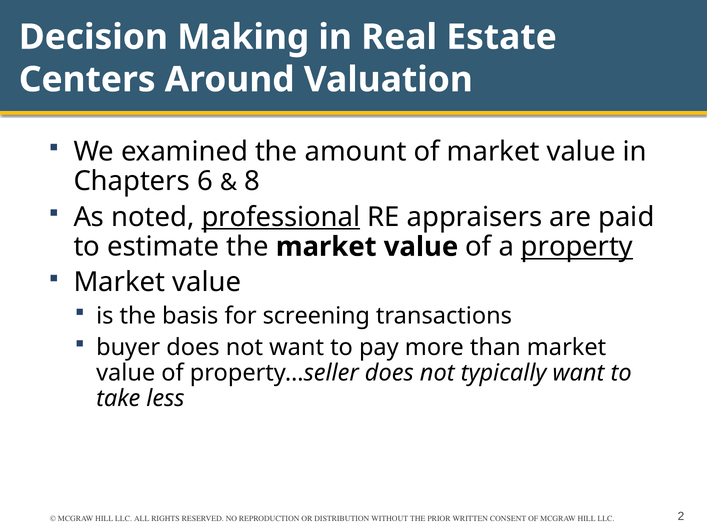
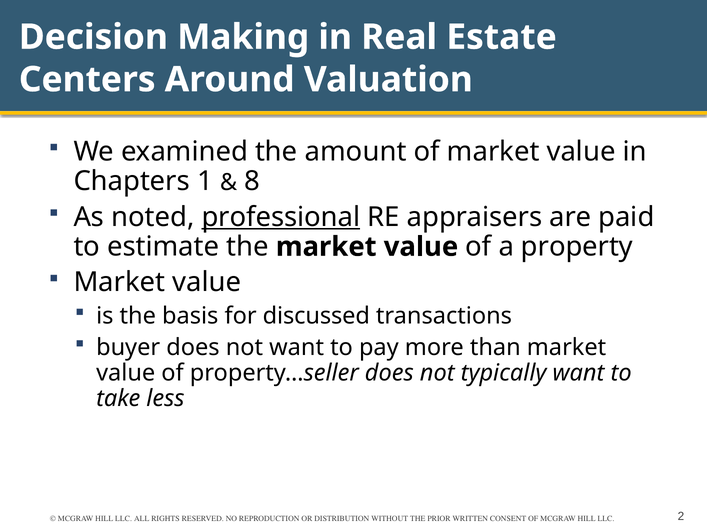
6: 6 -> 1 (205, 181)
property underline: present -> none (577, 246)
screening: screening -> discussed (316, 315)
